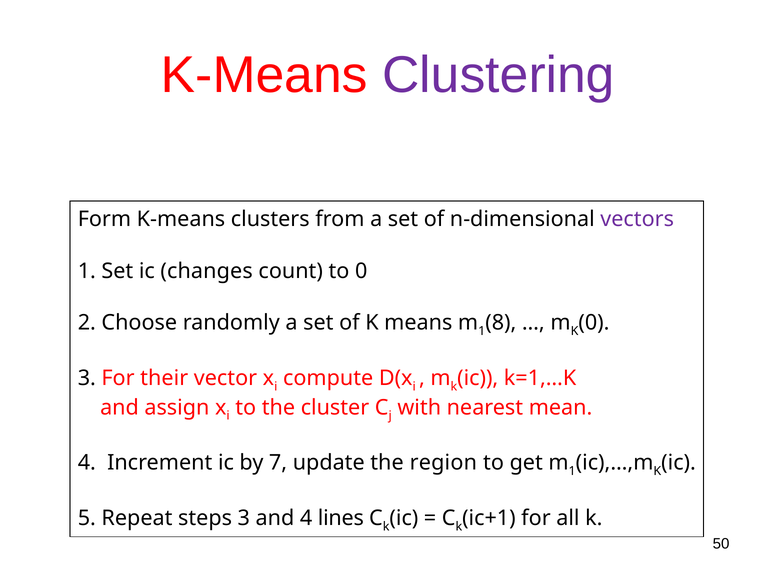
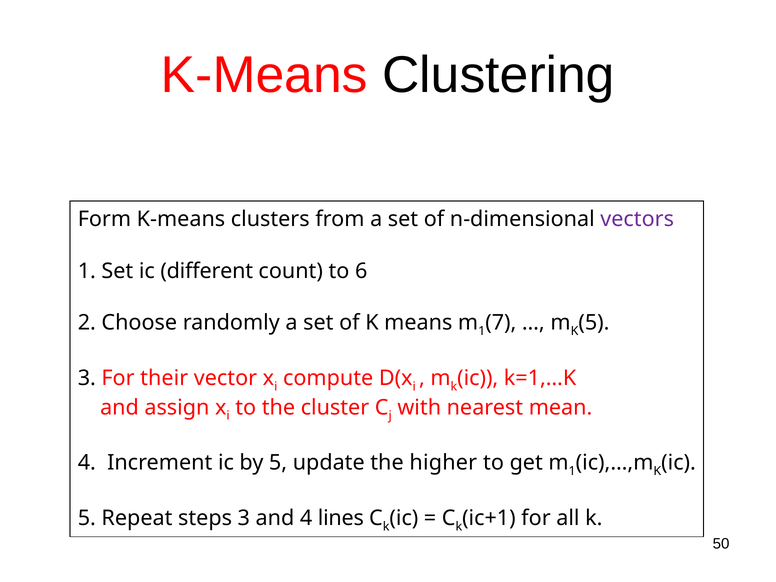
Clustering colour: purple -> black (498, 75)
changes: changes -> different (207, 271)
to 0: 0 -> 6 (361, 271)
8: 8 -> 7 (501, 323)
K 0: 0 -> 5 (594, 323)
by 7: 7 -> 5 (278, 463)
region: region -> higher (443, 463)
